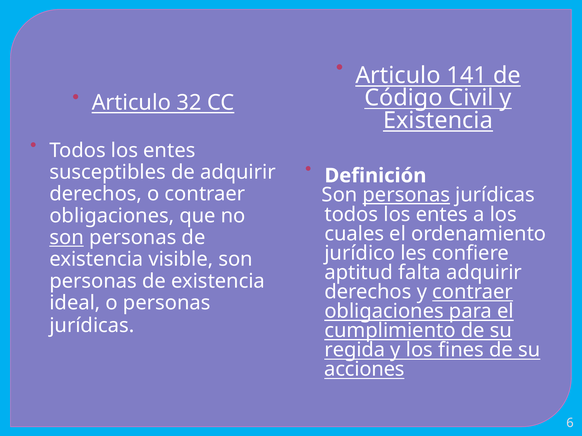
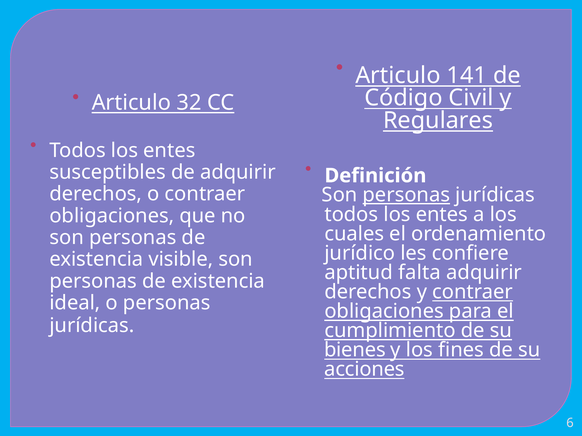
Existencia: Existencia -> Regulares (438, 120)
son underline: present -> none (67, 238)
regida: regida -> bienes (355, 350)
